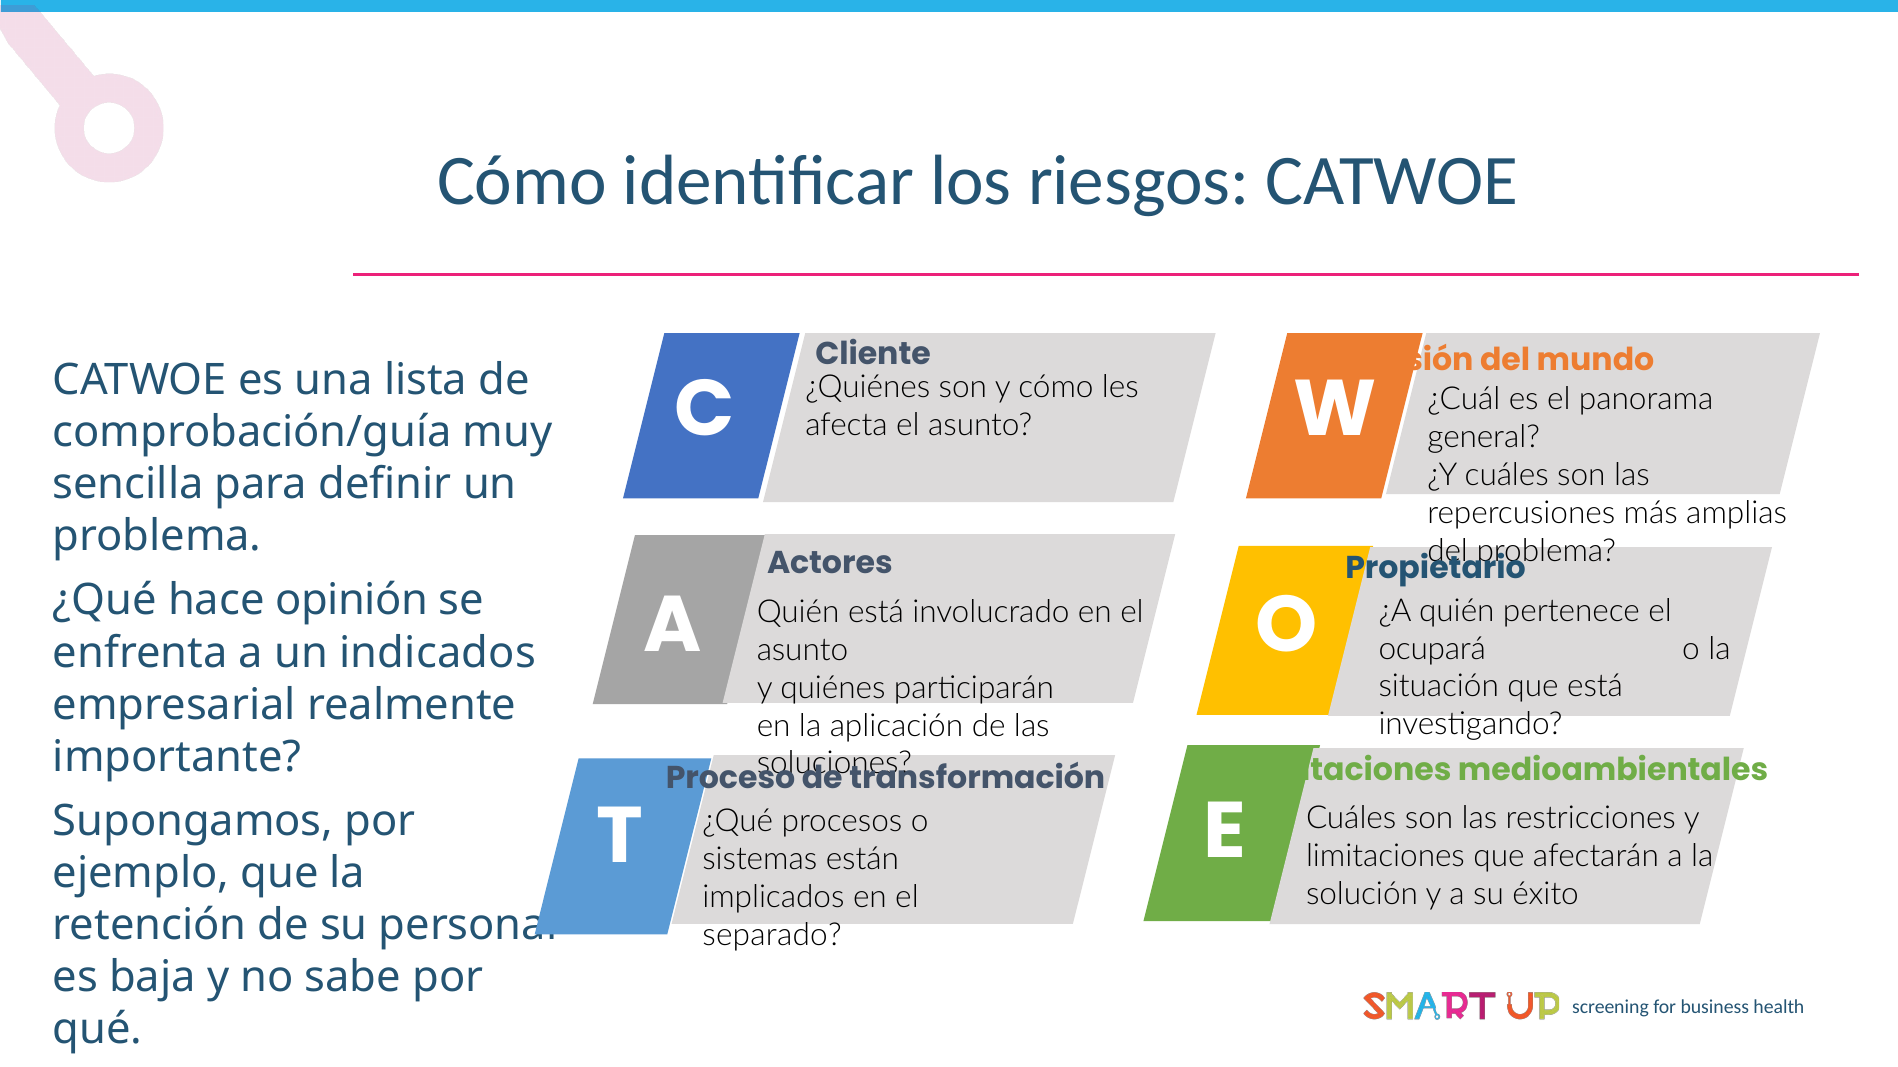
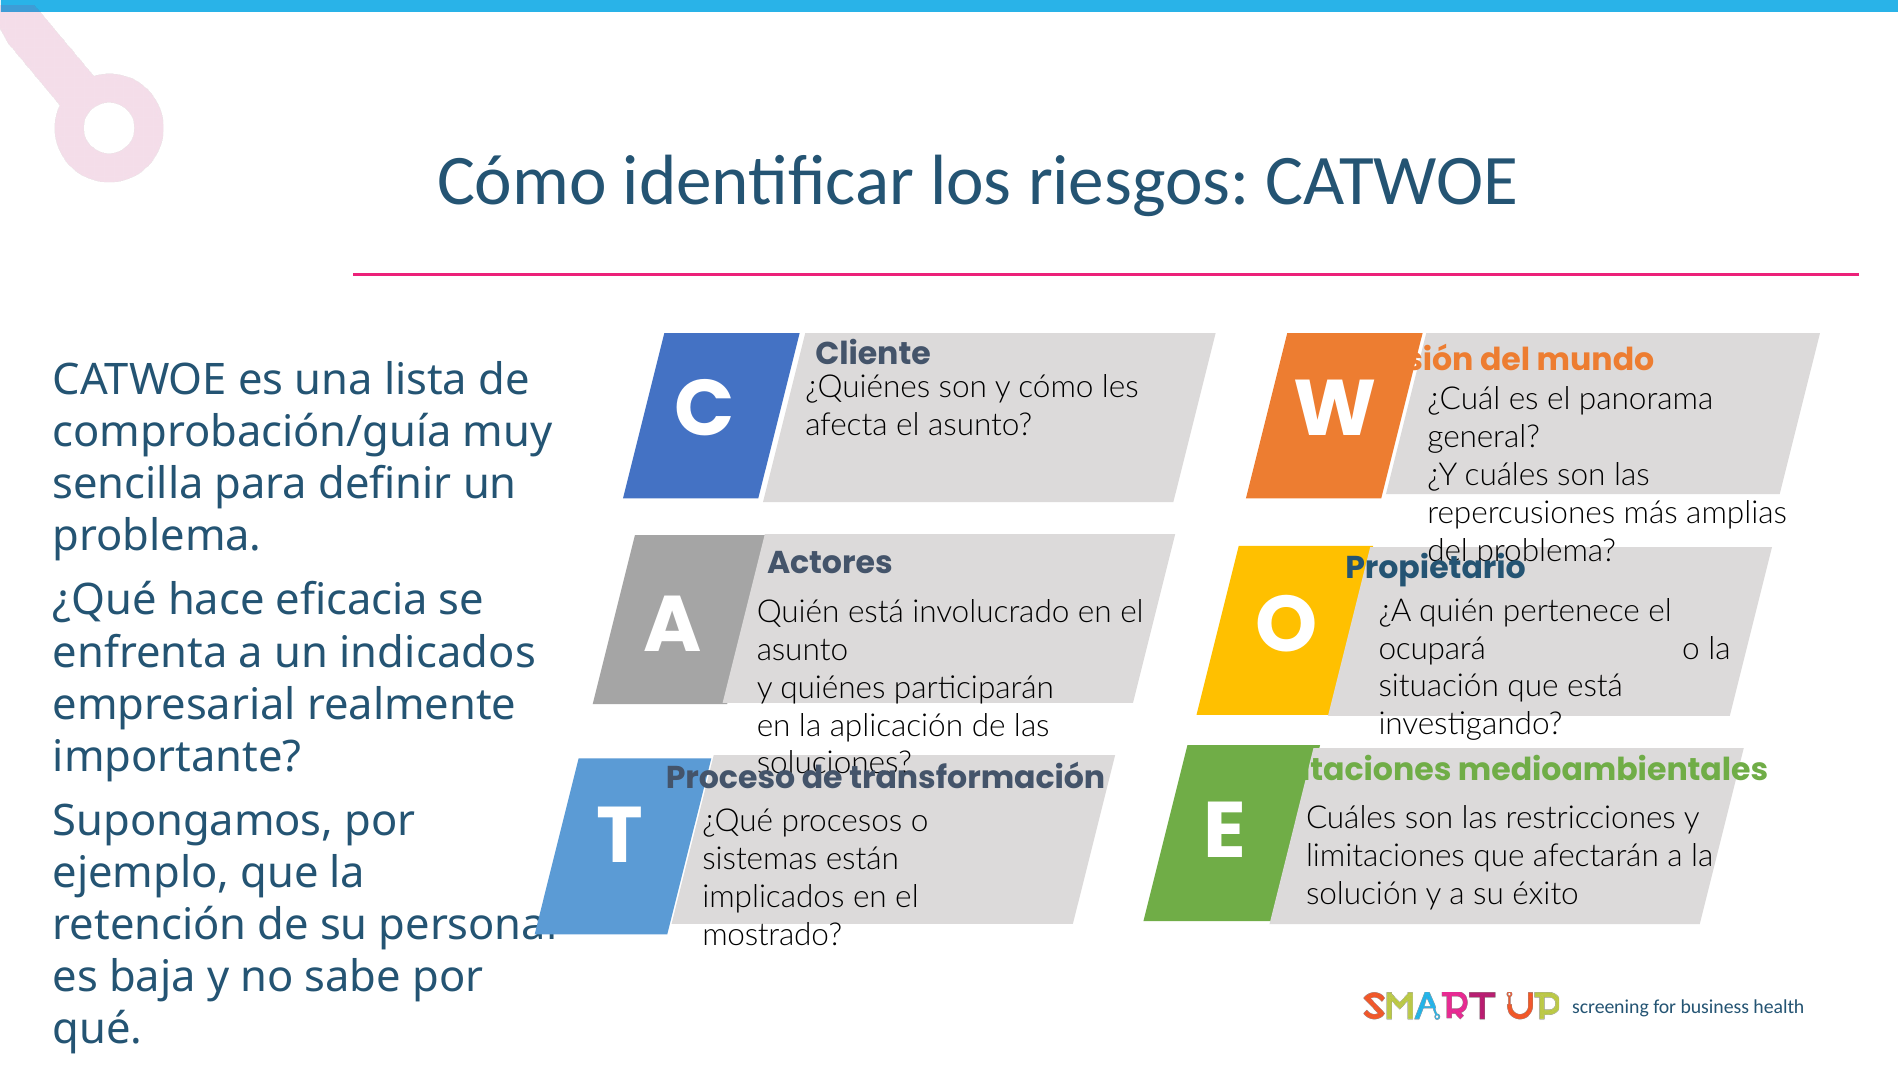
opinión: opinión -> eficacia (352, 601)
separado: separado -> mostrado (772, 935)
